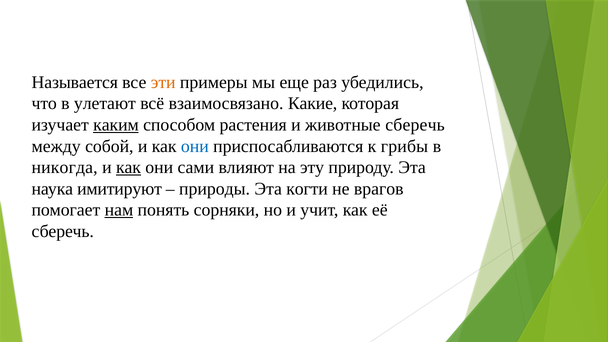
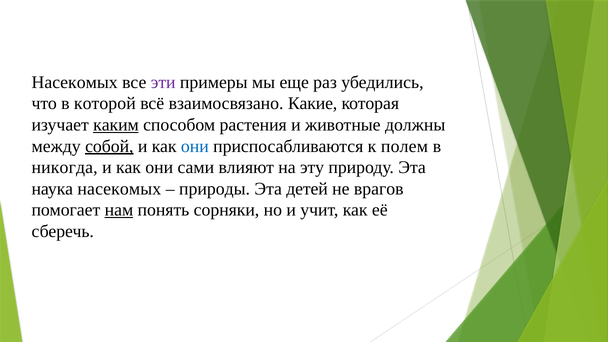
Называется: Называется -> Насекомых (75, 82)
эти colour: orange -> purple (163, 82)
улетают: улетают -> которой (105, 104)
животные сберечь: сберечь -> должны (415, 125)
собой underline: none -> present (109, 146)
грибы: грибы -> полем (404, 146)
как underline: present -> none (129, 167)
наука имитируют: имитируют -> насекомых (119, 189)
когти: когти -> детей (307, 189)
